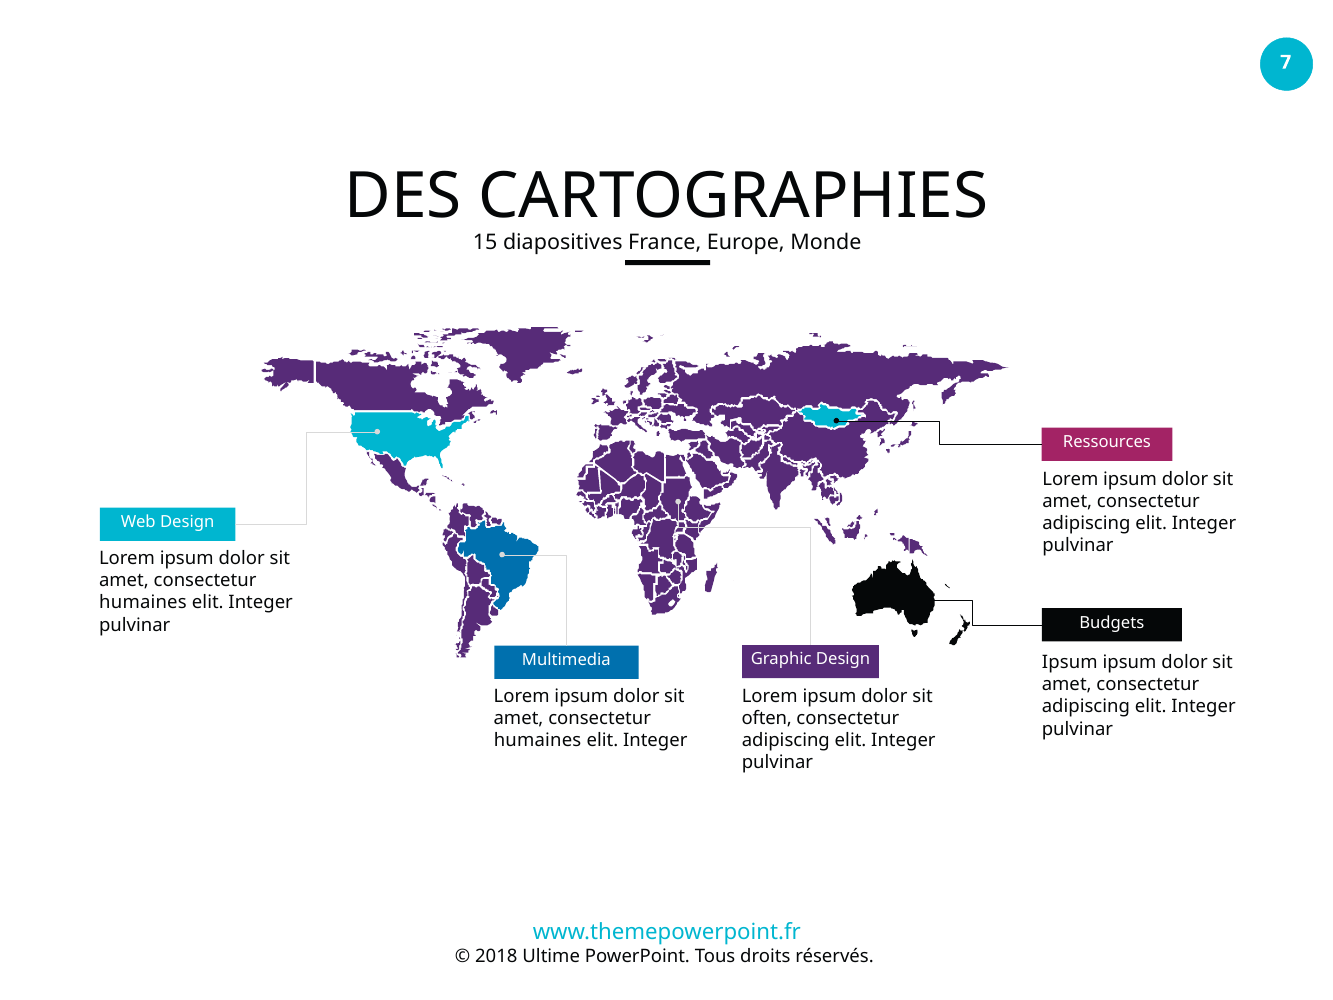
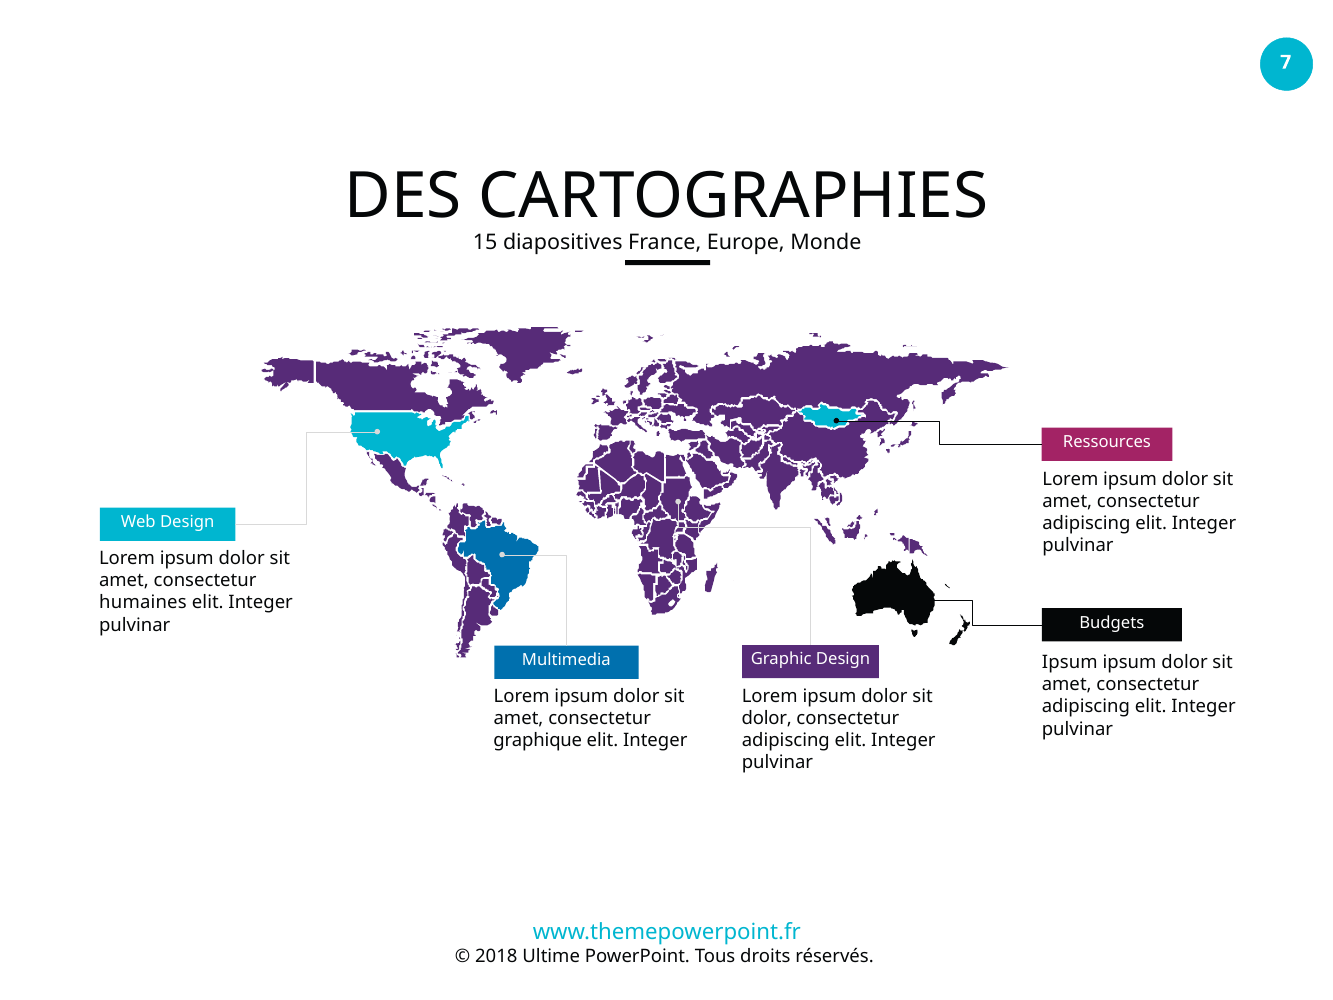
often: often -> dolor (767, 718)
humaines: humaines -> graphique (538, 740)
